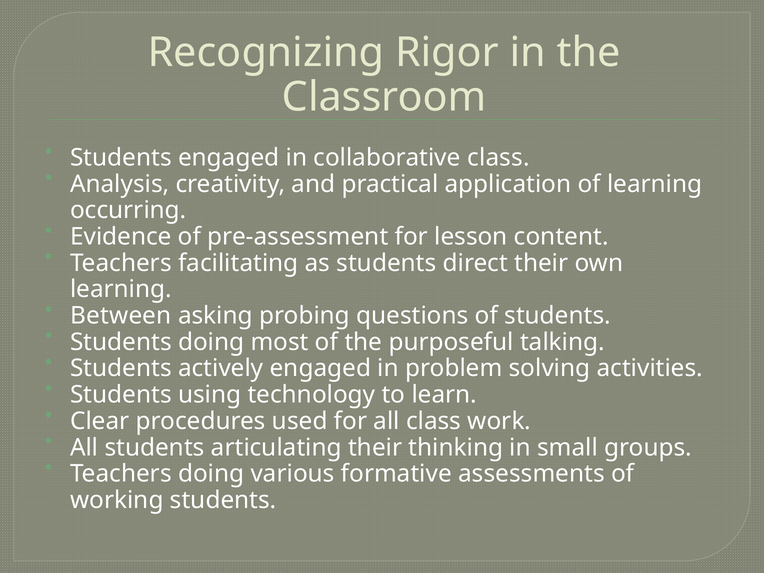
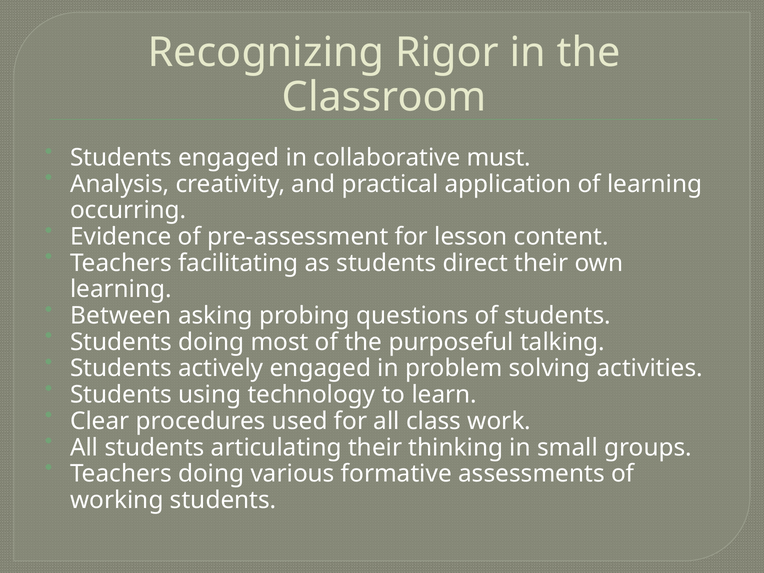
collaborative class: class -> must (499, 158)
